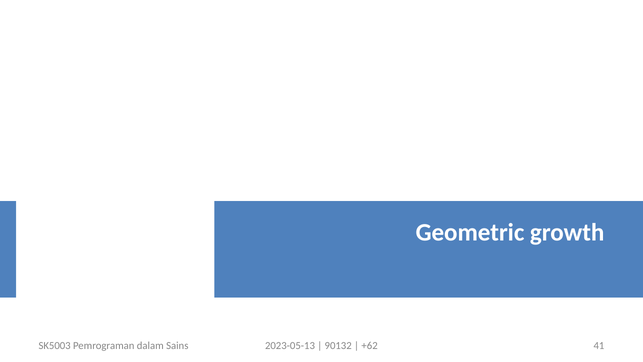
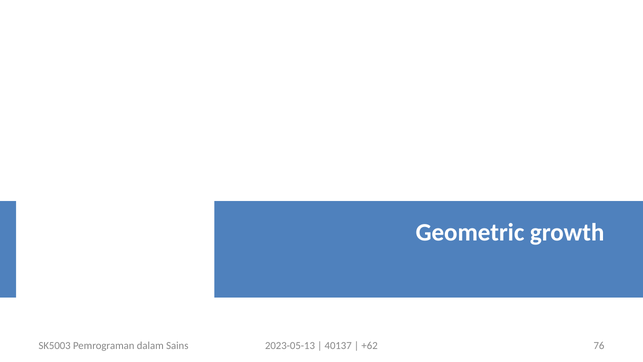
90132: 90132 -> 40137 (338, 346)
41: 41 -> 76 (599, 345)
